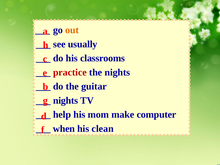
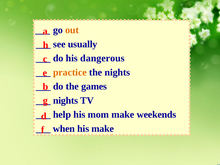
classrooms: classrooms -> dangerous (102, 58)
practice colour: red -> orange (70, 72)
guitar: guitar -> games (94, 86)
computer: computer -> weekends (156, 115)
his clean: clean -> make (103, 129)
